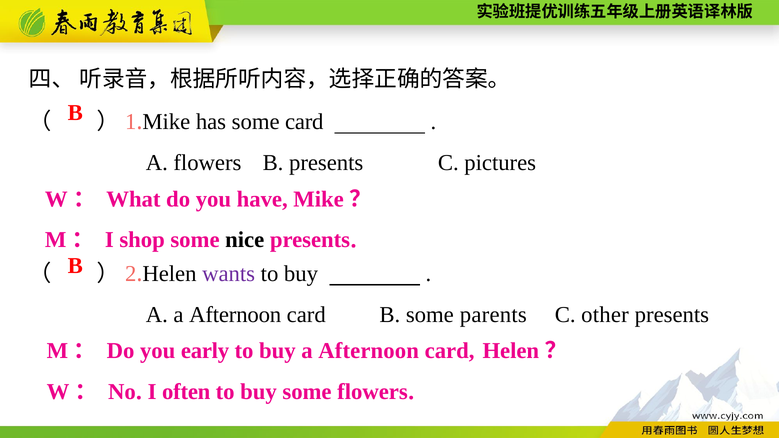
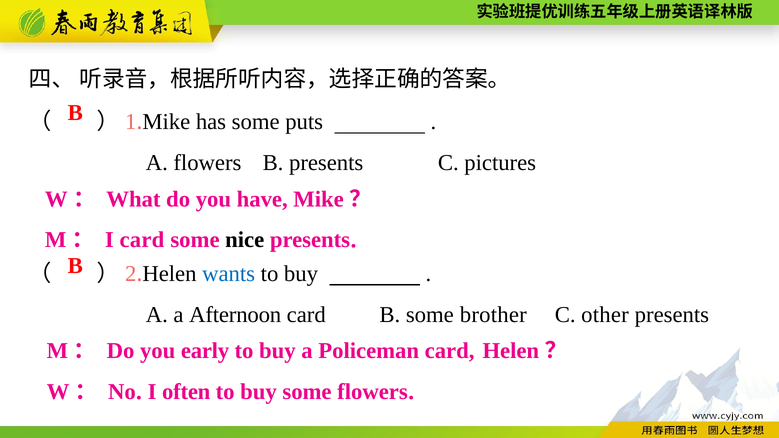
some card: card -> puts (304, 122)
I shop: shop -> card (142, 240)
wants colour: purple -> blue (229, 274)
parents: parents -> brother (493, 315)
buy a Afternoon: Afternoon -> Policeman (369, 351)
